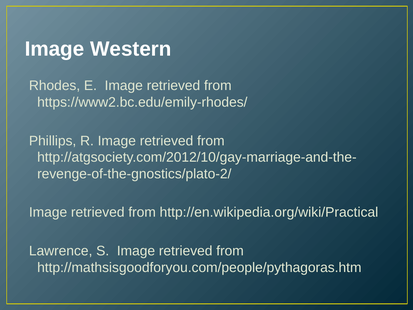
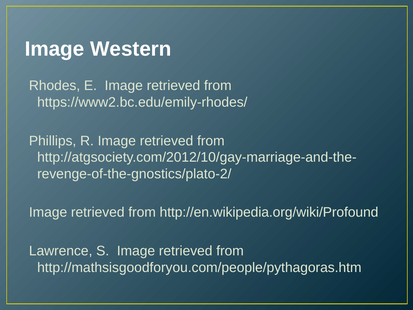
http://en.wikipedia.org/wiki/Practical: http://en.wikipedia.org/wiki/Practical -> http://en.wikipedia.org/wiki/Profound (269, 212)
